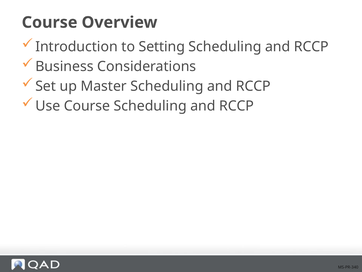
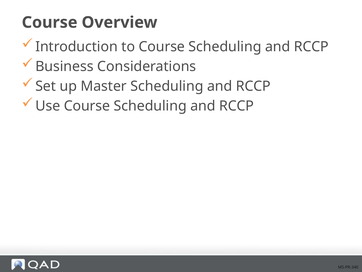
to Setting: Setting -> Course (162, 47)
